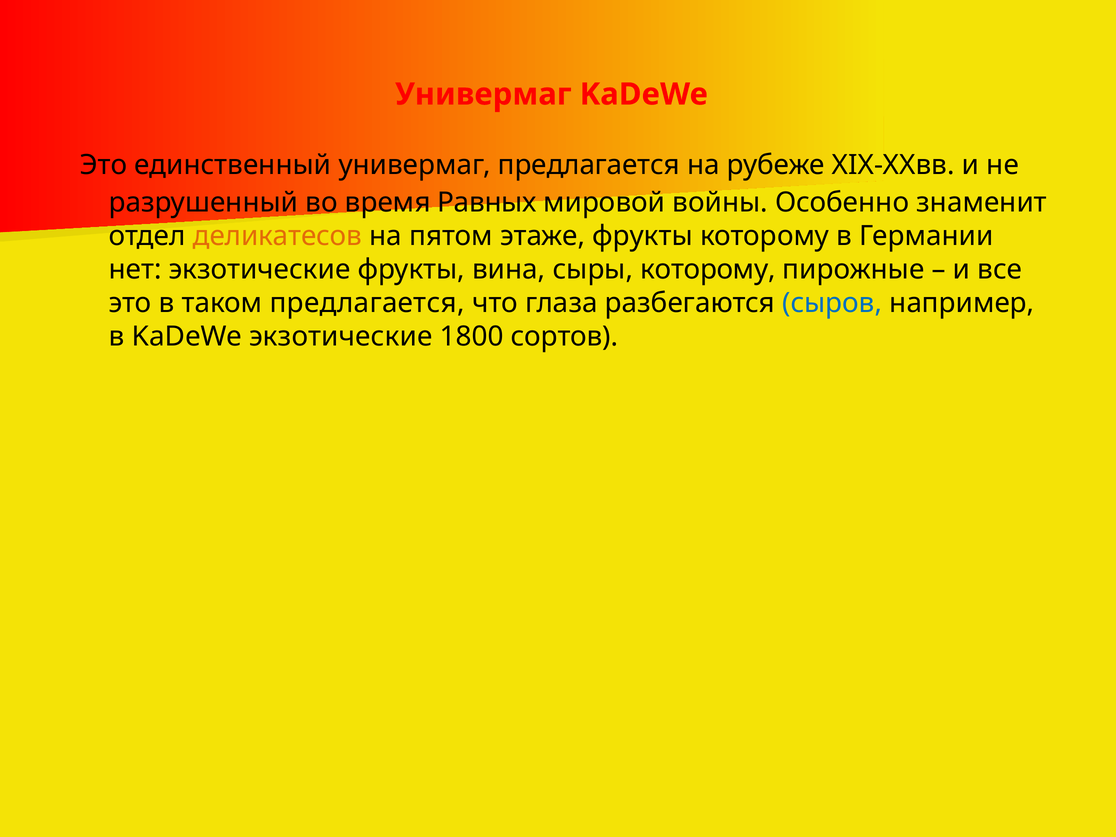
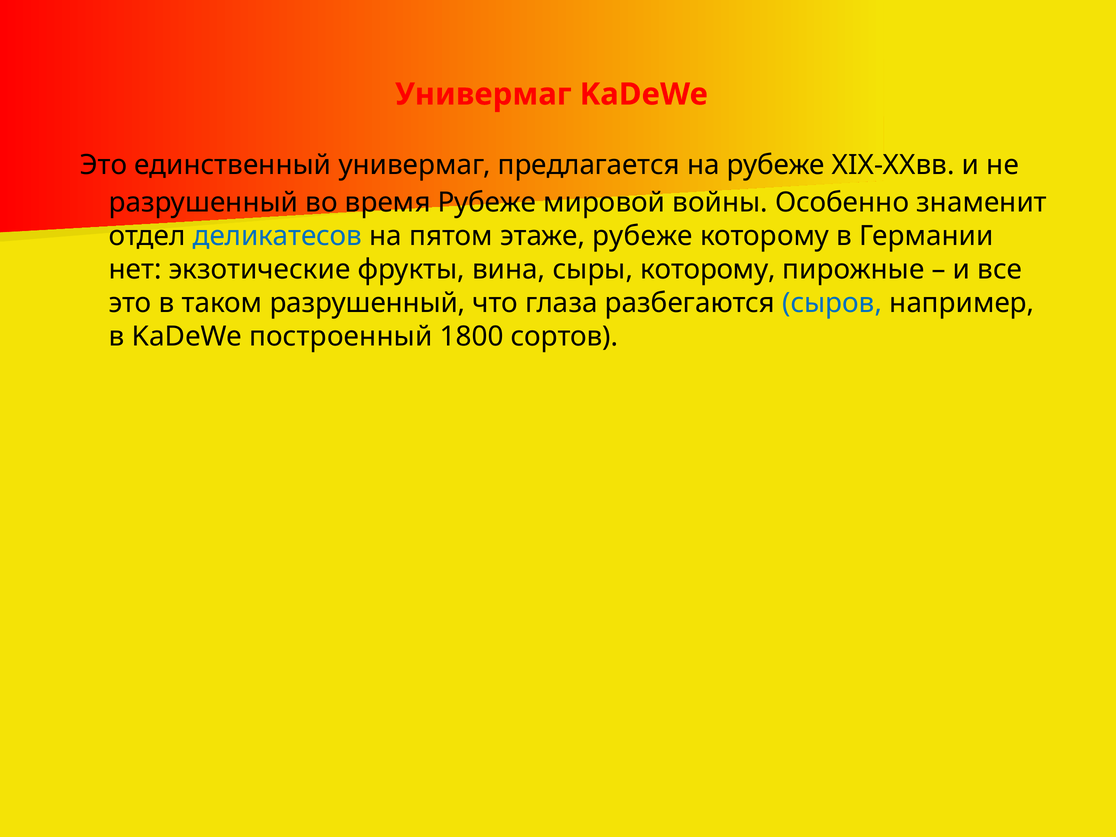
время Равных: Равных -> Рубеже (487, 203)
деликатесов colour: orange -> blue (278, 236)
этаже фрукты: фрукты -> рубеже (643, 236)
таком предлагается: предлагается -> разрушенный (367, 303)
KaDeWe экзотические: экзотические -> построенный (341, 337)
